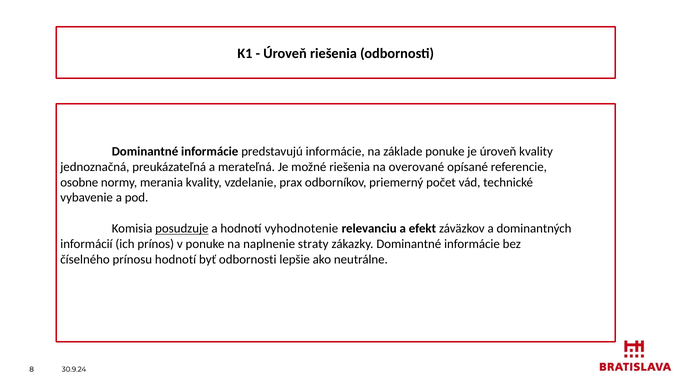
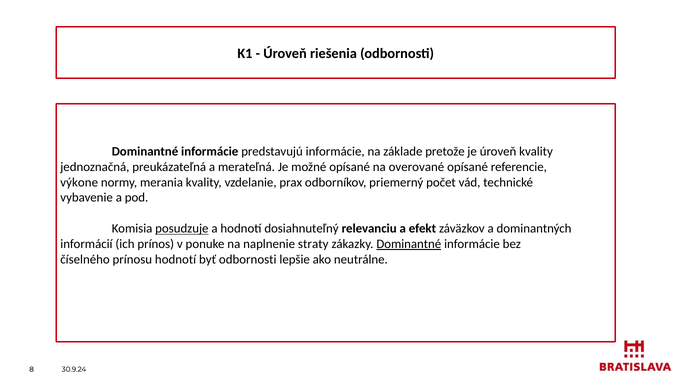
základe ponuke: ponuke -> pretože (445, 151)
možné riešenia: riešenia -> opísané (350, 167)
osobne: osobne -> výkone (79, 182)
vyhodnotenie: vyhodnotenie -> dosiahnuteľný (302, 229)
Dominantné underline: none -> present (409, 244)
